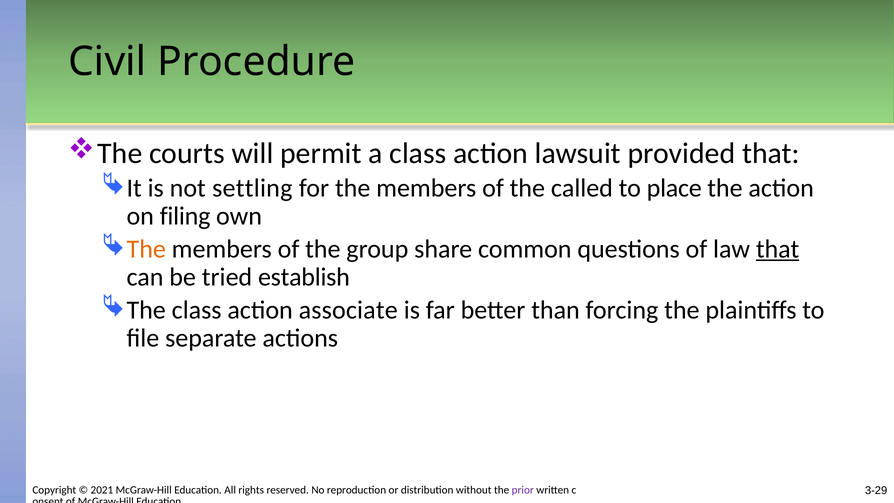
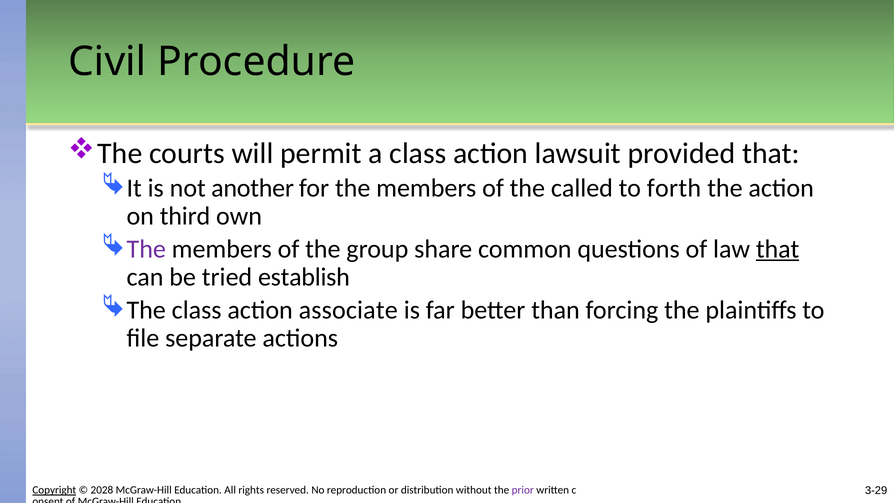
settling: settling -> another (253, 188)
place: place -> forth (674, 188)
filing: filing -> third (185, 216)
The colour: orange -> purple (146, 249)
Copyright underline: none -> present (54, 490)
2021: 2021 -> 2028 (102, 490)
